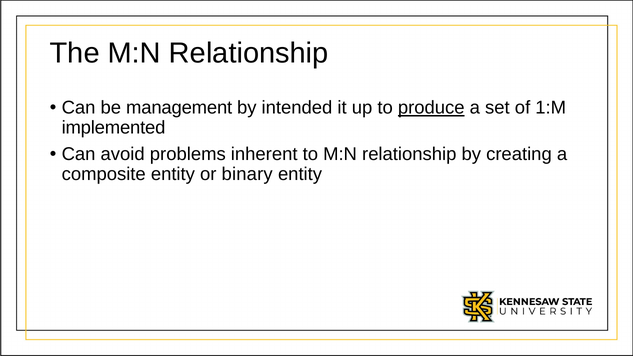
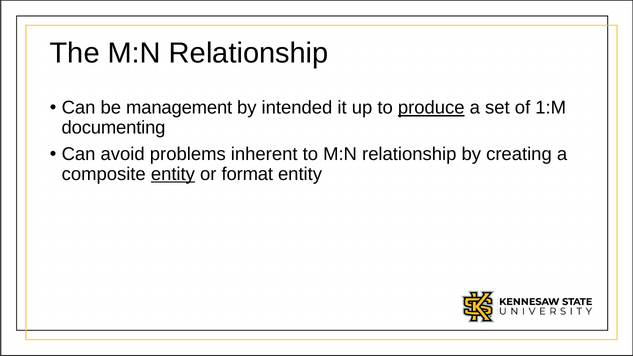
implemented: implemented -> documenting (114, 128)
entity underline: none -> present (173, 174)
binary: binary -> format (247, 174)
